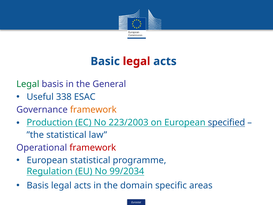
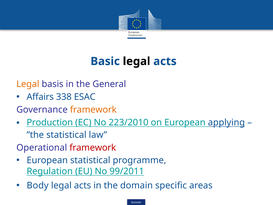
legal colour: red -> black (137, 61)
Legal colour: green -> orange (28, 84)
Useful: Useful -> Affairs (40, 97)
223/2003: 223/2003 -> 223/2010 (129, 122)
specified: specified -> applying (226, 122)
99/2034: 99/2034 -> 99/2011 (127, 171)
Basis: Basis -> Body (38, 185)
